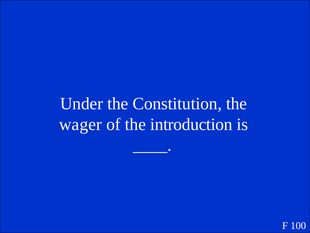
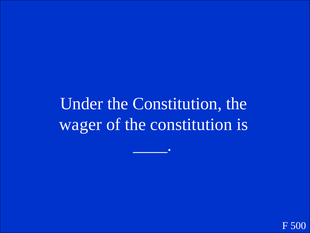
of the introduction: introduction -> constitution (191, 124)
100: 100 -> 500 (298, 225)
